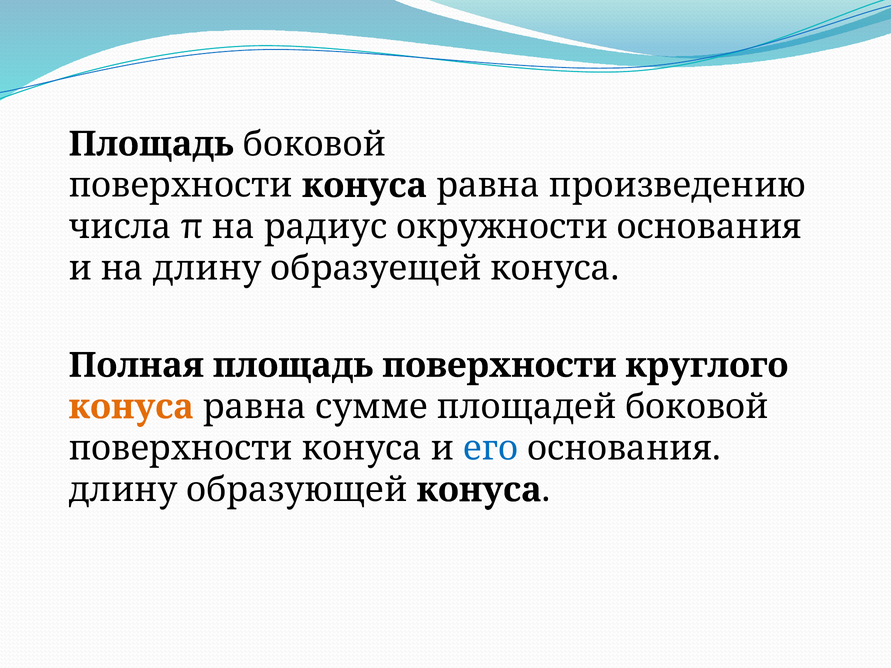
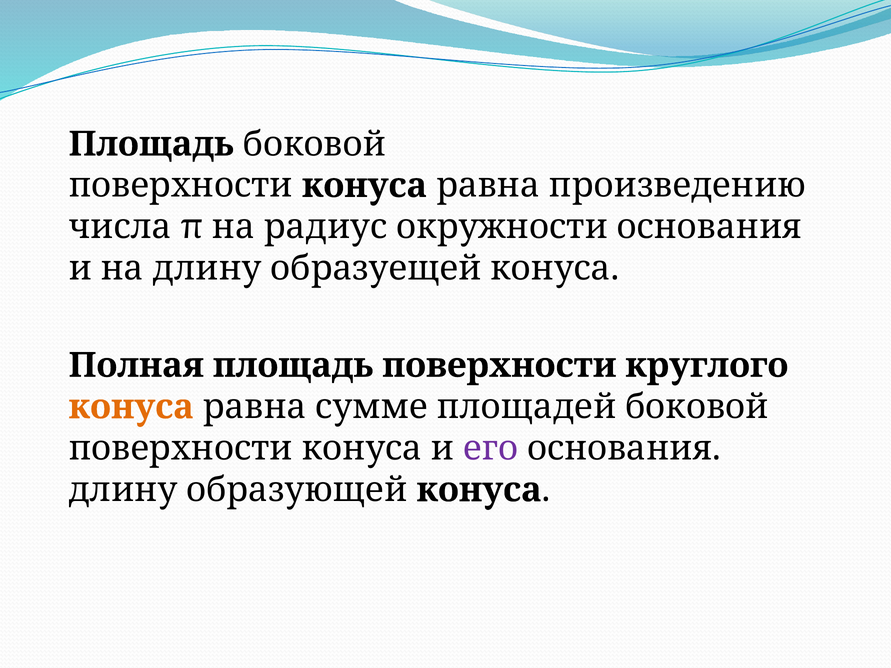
его colour: blue -> purple (491, 449)
